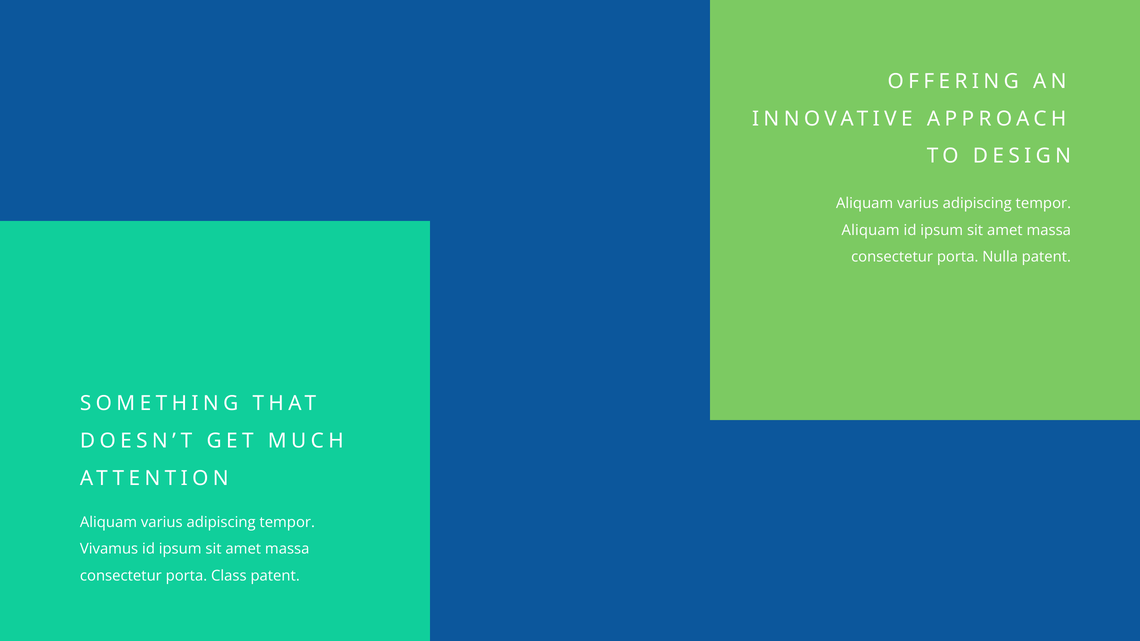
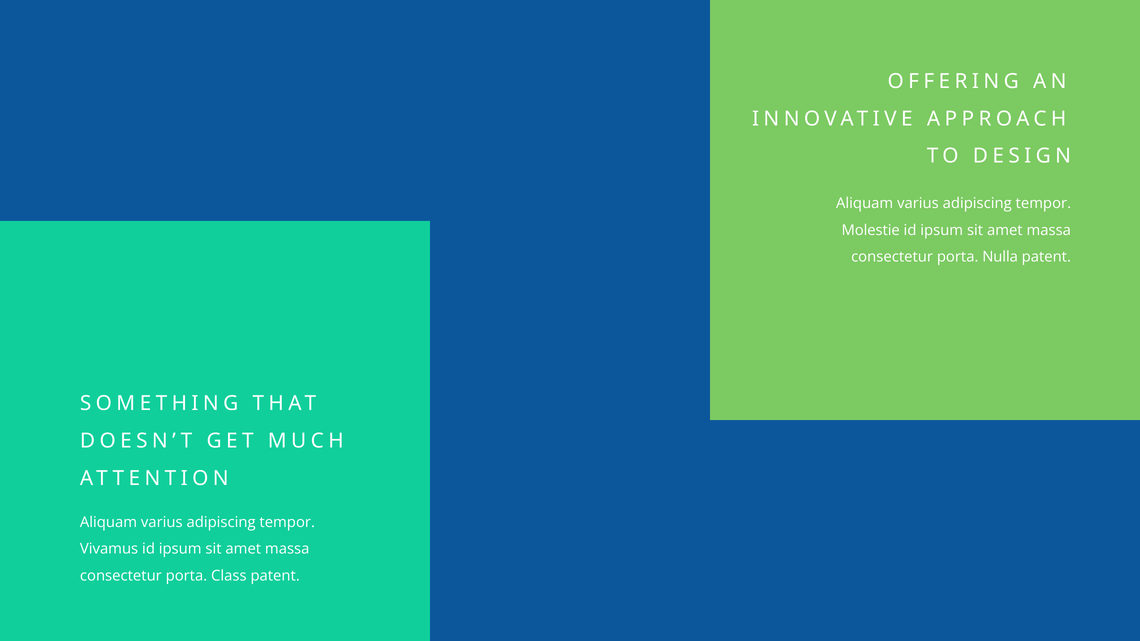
Aliquam: Aliquam -> Molestie (871, 230)
